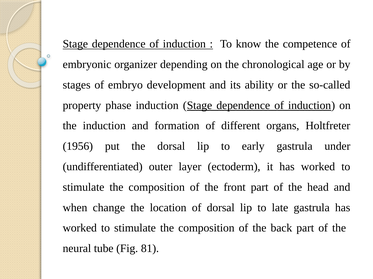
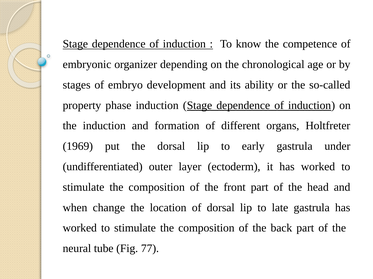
1956: 1956 -> 1969 (78, 147)
81: 81 -> 77 (150, 249)
